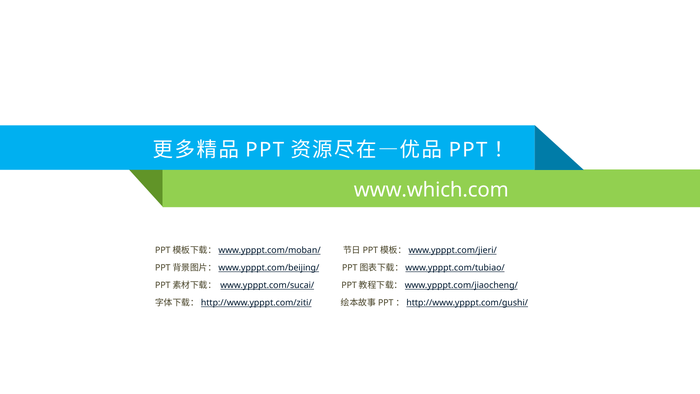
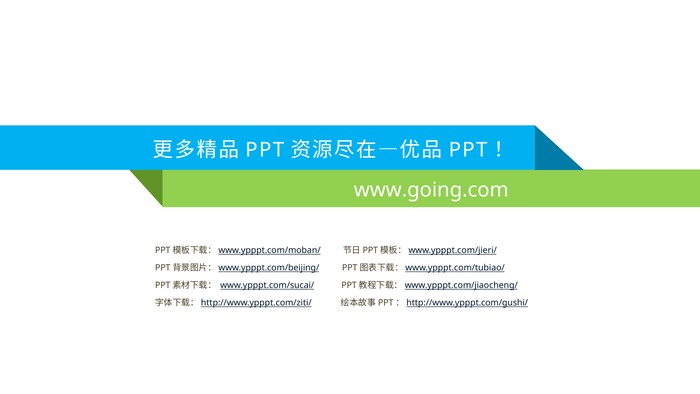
www.which.com: www.which.com -> www.going.com (431, 190)
